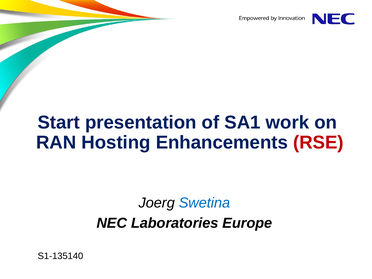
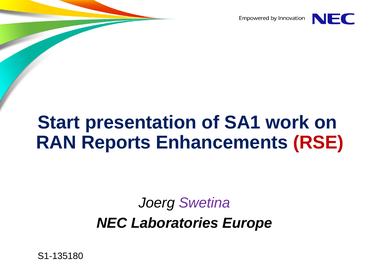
Hosting: Hosting -> Reports (116, 143)
Swetina colour: blue -> purple (204, 203)
S1-135140: S1-135140 -> S1-135180 (60, 256)
